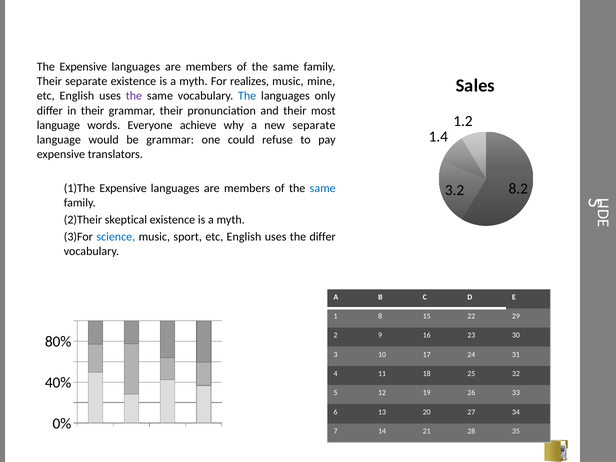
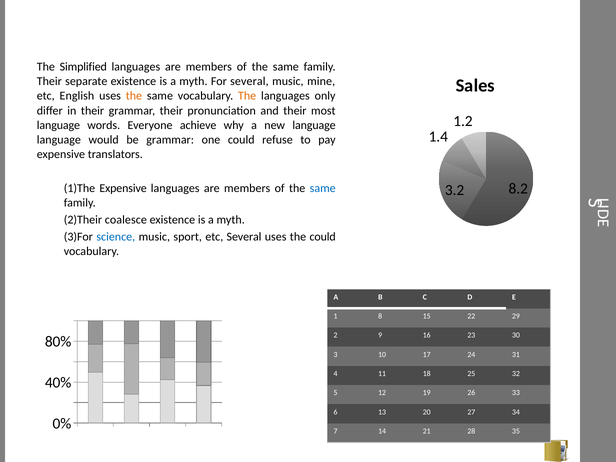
The Expensive: Expensive -> Simplified (83, 67)
For realizes: realizes -> several (249, 81)
the colour: purple -> orange (134, 96)
The colour: blue -> orange (247, 96)
new separate: separate -> language (314, 125)
skeptical: skeptical -> coalesce (126, 220)
sport etc English: English -> Several (244, 237)
the differ: differ -> could (323, 237)
